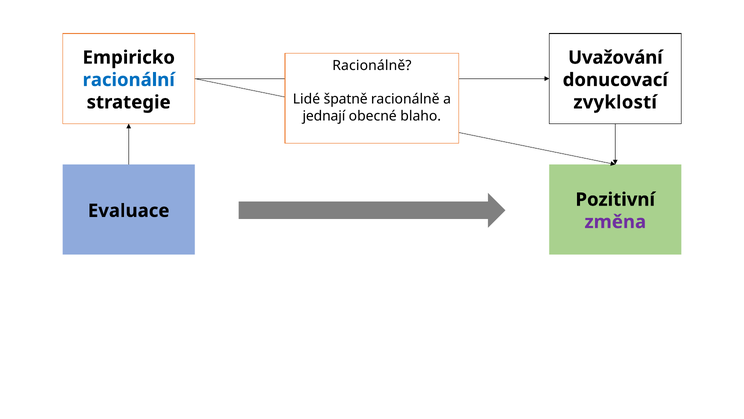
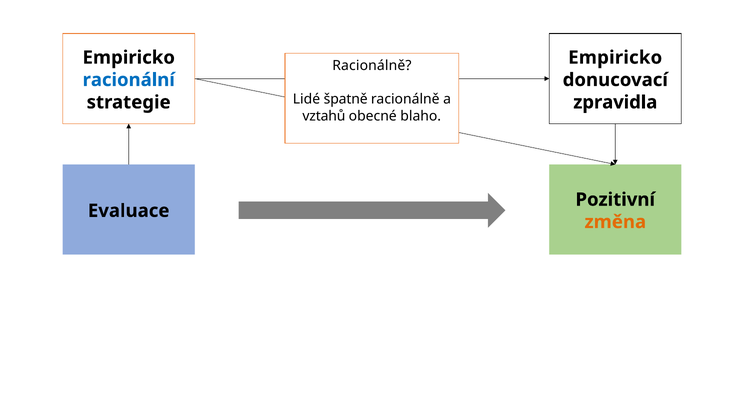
Uvažování: Uvažování -> Empiricko (615, 58)
zvyklostí: zvyklostí -> zpravidla (615, 102)
jednají: jednají -> vztahů (324, 116)
změna colour: purple -> orange (615, 222)
